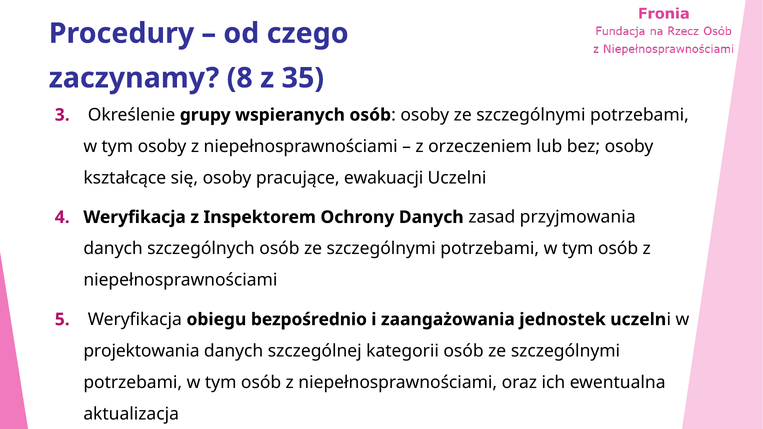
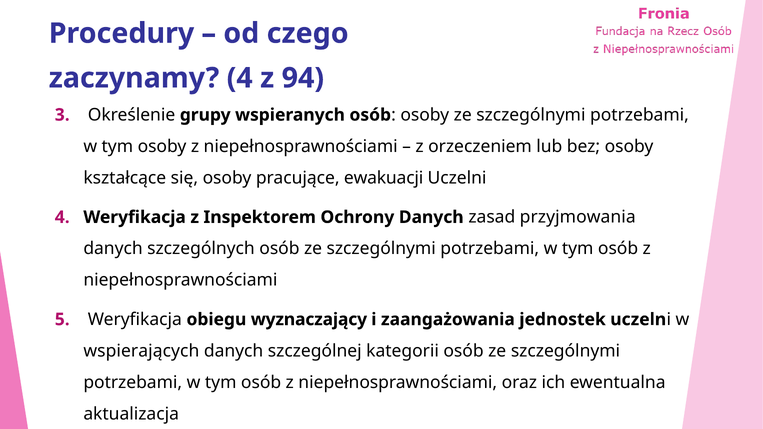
zaczynamy 8: 8 -> 4 (240, 78)
35: 35 -> 94 (303, 78)
bezpośrednio: bezpośrednio -> wyznaczający (309, 320)
projektowania: projektowania -> wspierających (141, 351)
